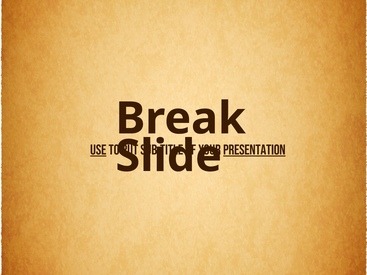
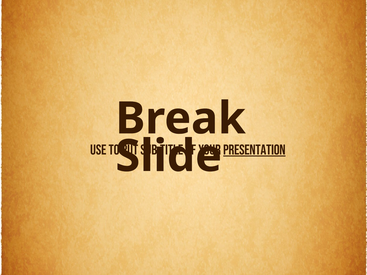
USE underline: present -> none (98, 150)
